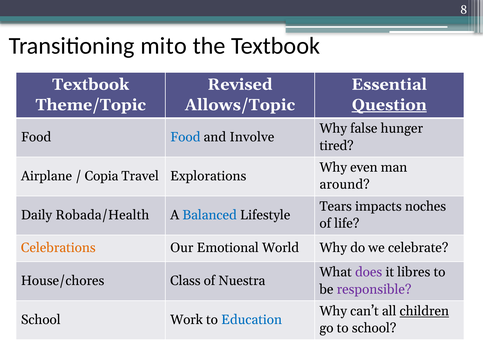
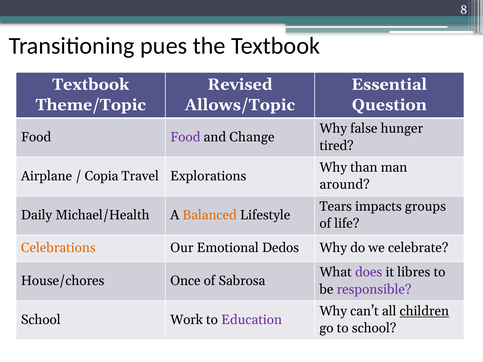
mito: mito -> pues (164, 46)
Question underline: present -> none (389, 105)
Food colour: blue -> purple (185, 137)
Involve: Involve -> Change (252, 137)
even: even -> than (364, 168)
noches: noches -> groups (425, 207)
Robada/Health: Robada/Health -> Michael/Health (102, 215)
Balanced colour: blue -> orange (210, 215)
World: World -> Dedos (281, 248)
Class: Class -> Once (185, 281)
Nuestra: Nuestra -> Sabrosa (242, 281)
Education colour: blue -> purple (252, 320)
